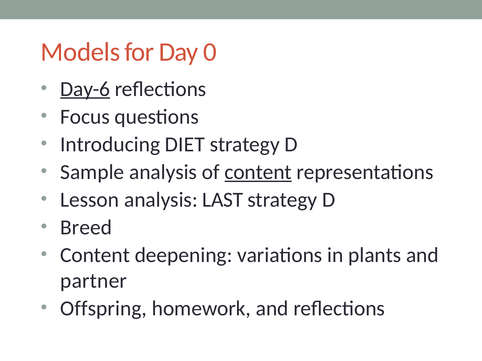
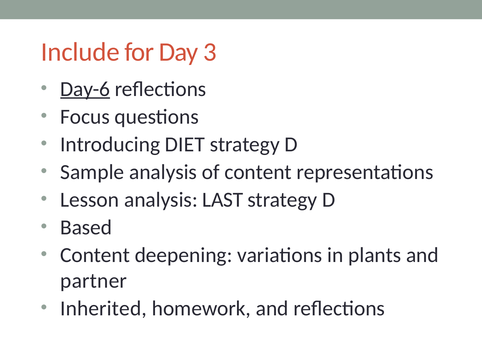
Models: Models -> Include (80, 52)
0: 0 -> 3 (210, 52)
content underline: present -> none (258, 172)
Breed: Breed -> Based (86, 228)
Offspring: Offspring -> Inherited (104, 309)
